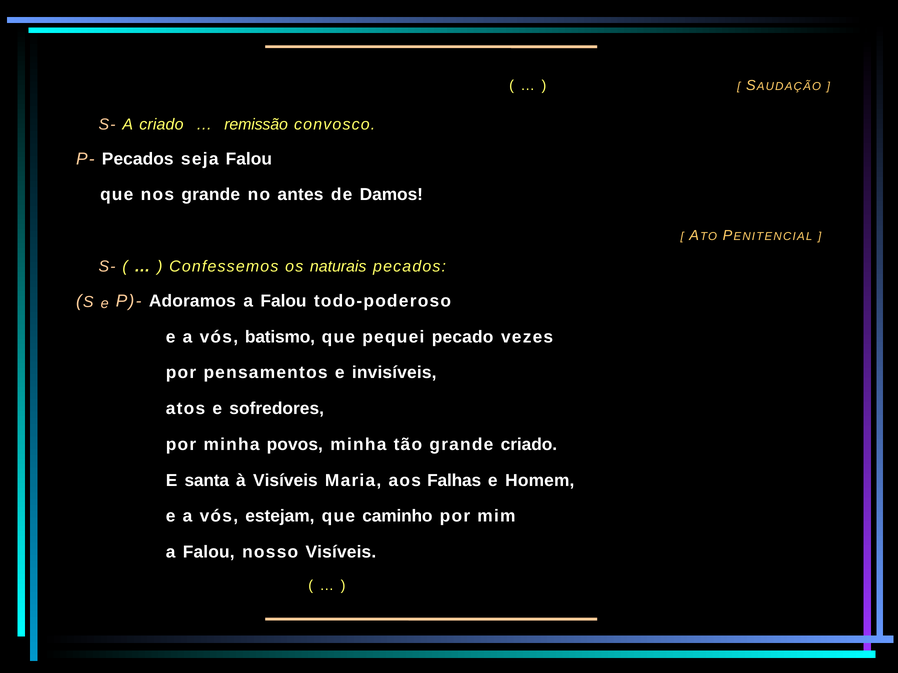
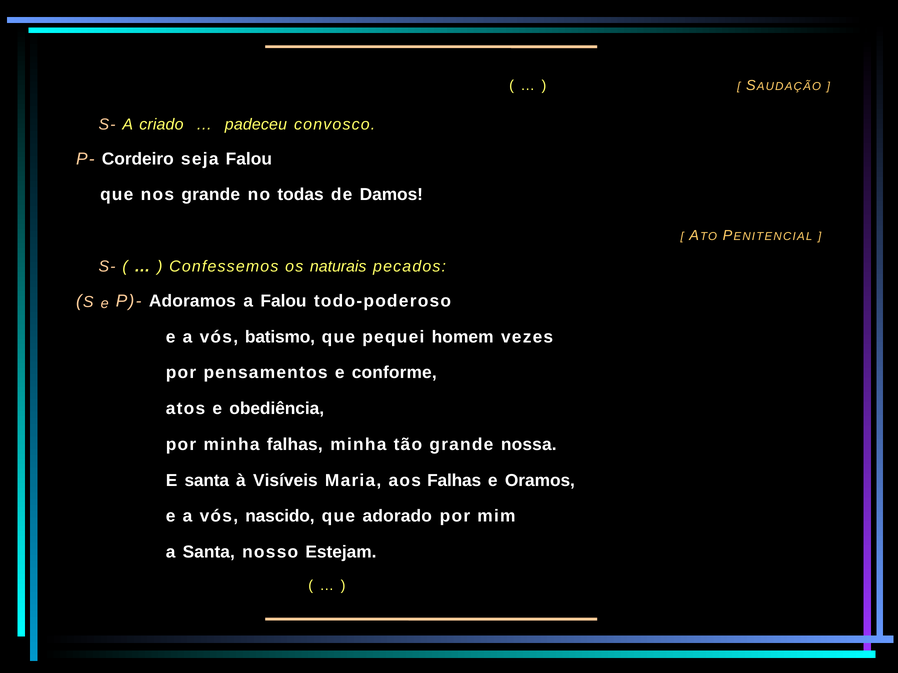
remissão: remissão -> padeceu (256, 125)
P- Pecados: Pecados -> Cordeiro (138, 159)
antes: antes -> todas (301, 195)
pecado: pecado -> homem (463, 337)
invisíveis: invisíveis -> conforme (394, 373)
sofredores: sofredores -> obediência (277, 409)
minha povos: povos -> falhas (295, 445)
grande criado: criado -> nossa (529, 445)
Homem: Homem -> Oramos (540, 481)
estejam: estejam -> nascido (280, 517)
caminho: caminho -> adorado (397, 517)
Falou: Falou -> Santa (209, 553)
nosso Visíveis: Visíveis -> Estejam (341, 553)
